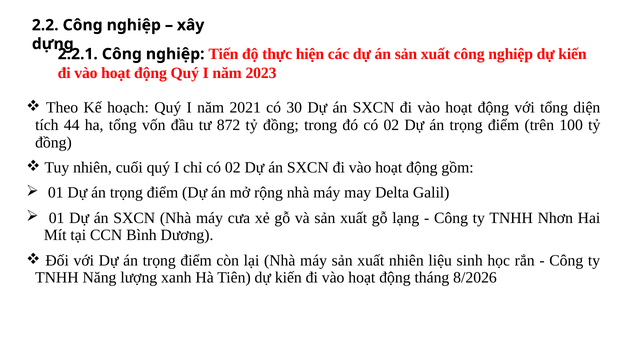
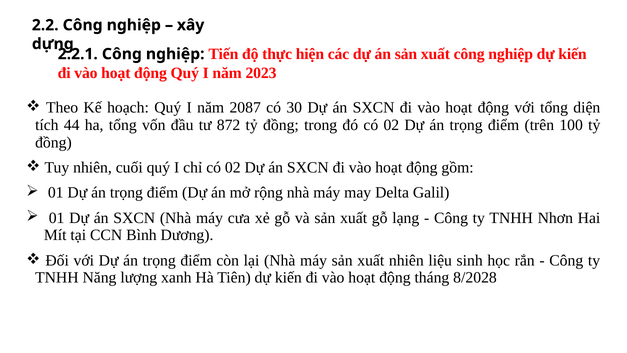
2021: 2021 -> 2087 (245, 108)
8/2026: 8/2026 -> 8/2028 (475, 278)
